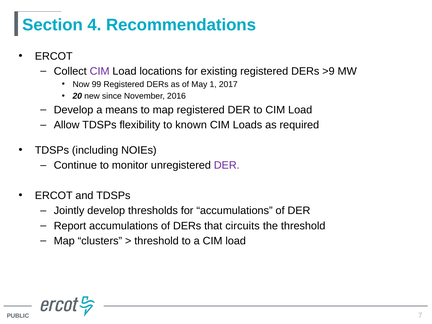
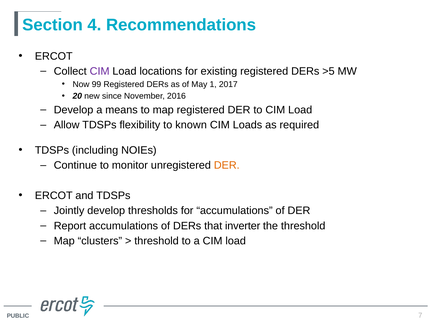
>9: >9 -> >5 (328, 71)
DER colour: purple -> orange (227, 165)
circuits: circuits -> inverter (243, 226)
